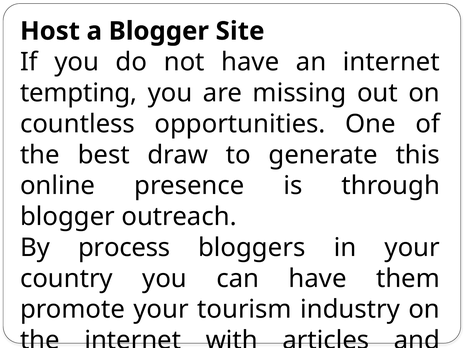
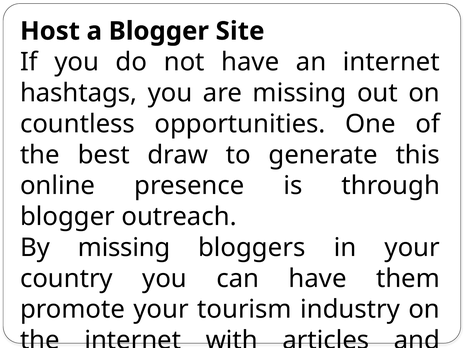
tempting: tempting -> hashtags (79, 93)
By process: process -> missing (124, 248)
